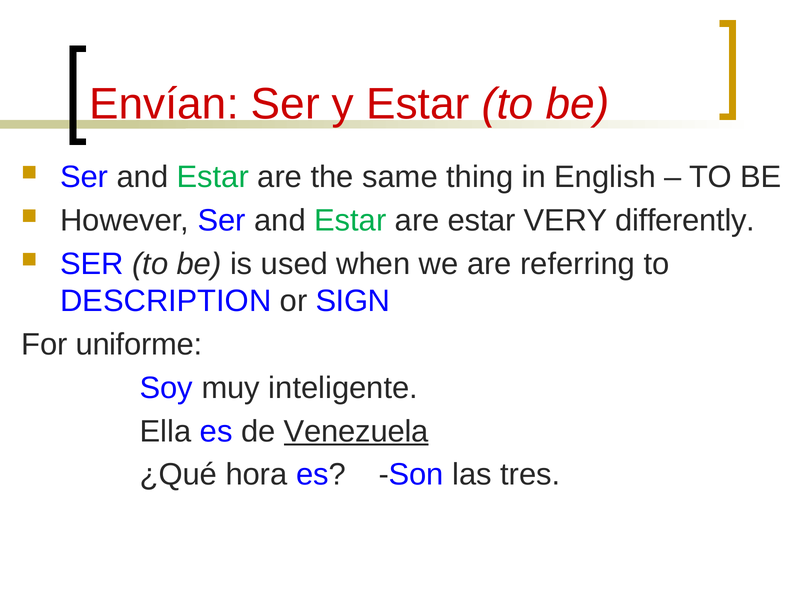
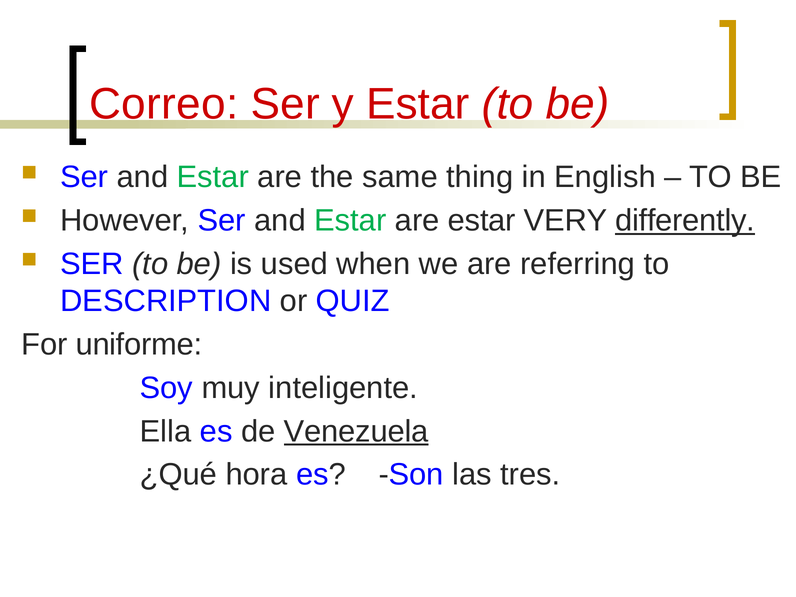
Envían: Envían -> Correo (164, 104)
differently underline: none -> present (685, 221)
SIGN: SIGN -> QUIZ (353, 301)
